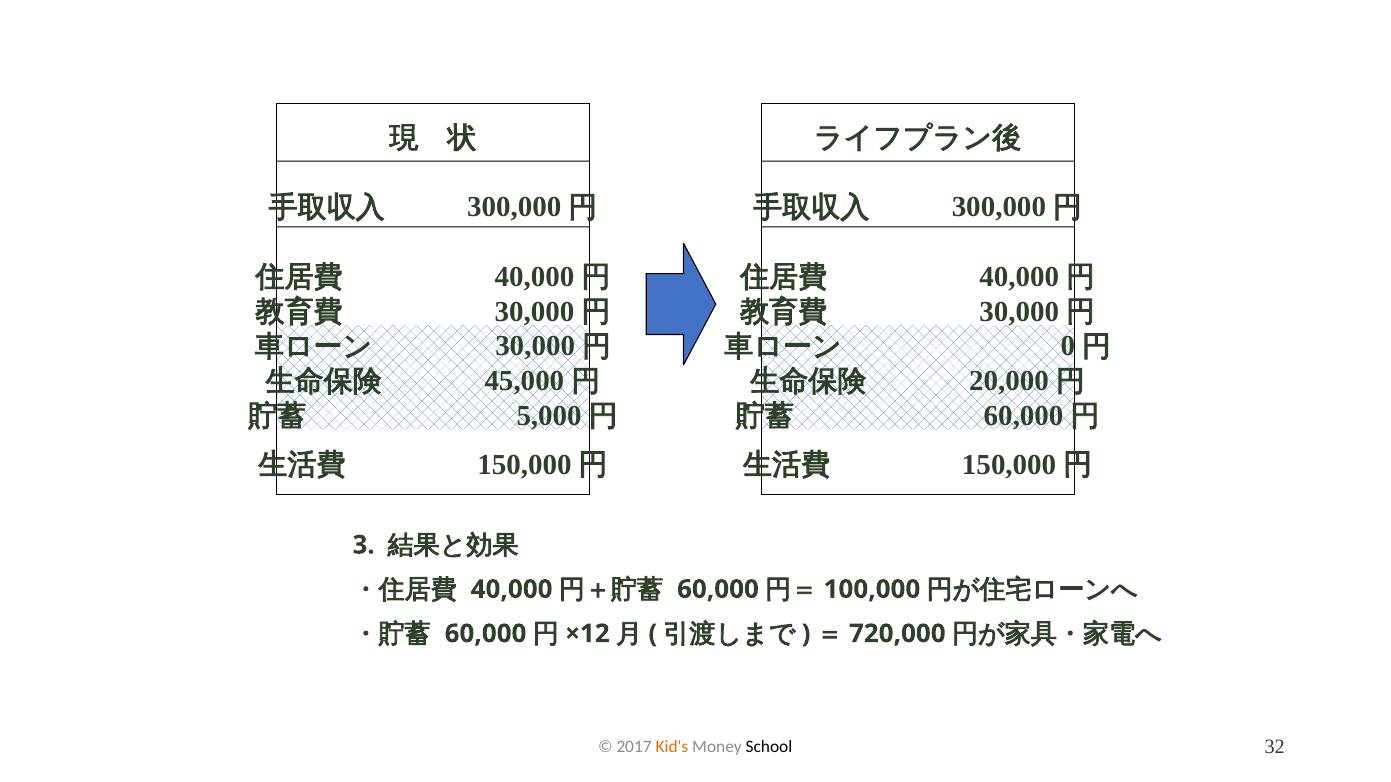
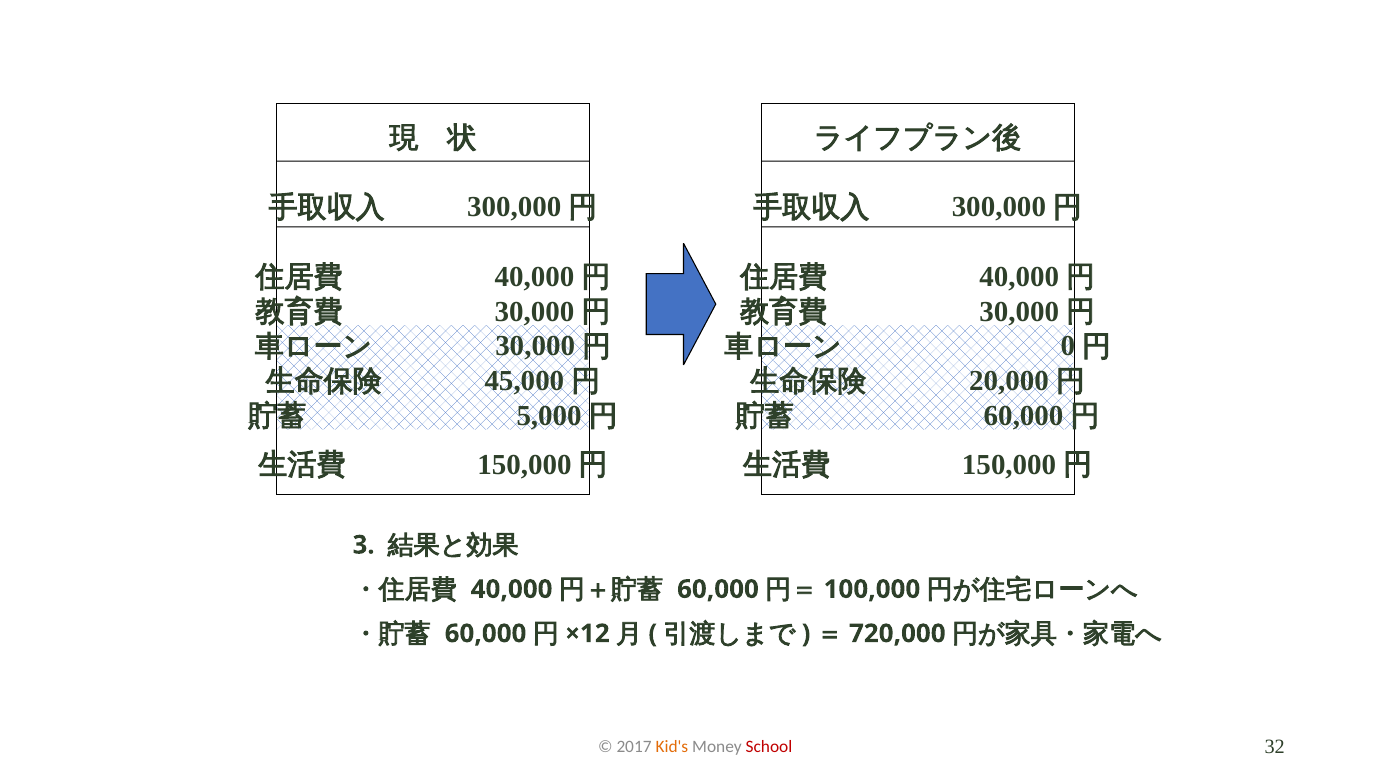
School colour: black -> red (769, 747)
